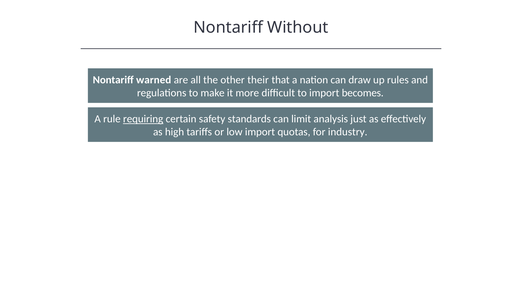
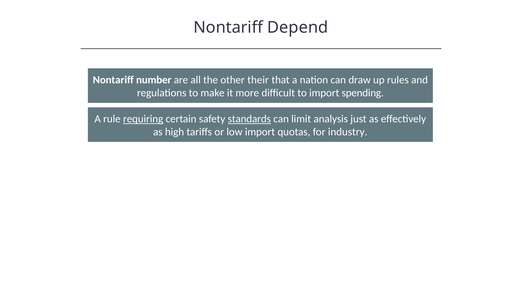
Without: Without -> Depend (298, 27)
warned: warned -> number (154, 80)
becomes: becomes -> spending (363, 93)
standards underline: none -> present (249, 119)
